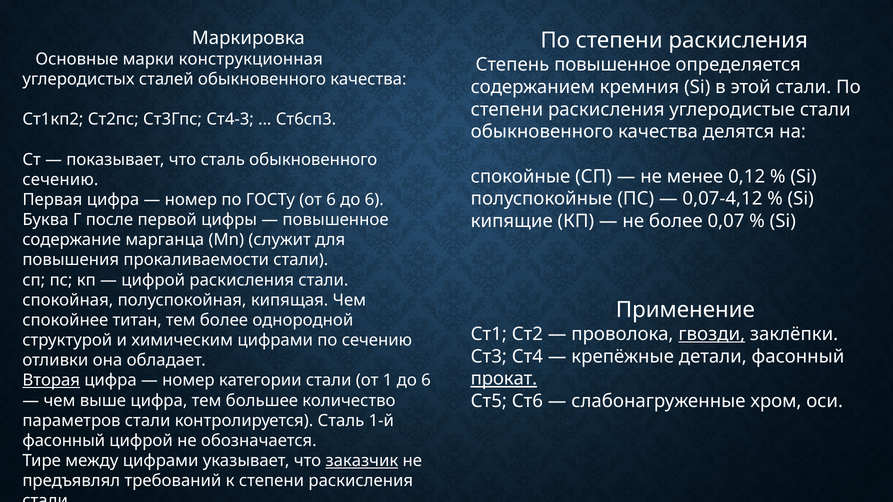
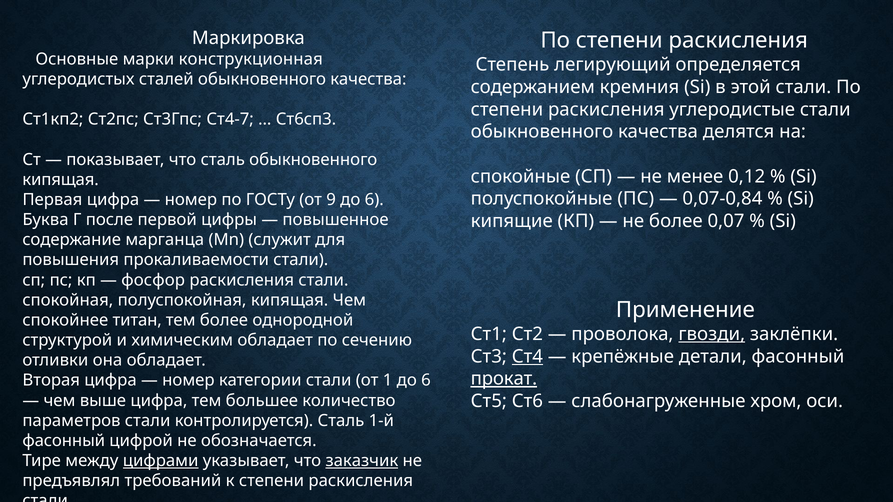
Степень повышенное: повышенное -> легирующий (612, 65)
Ст4-3: Ст4-3 -> Ст4-7 (230, 119)
сечению: сечению -> кипящая (61, 180)
0,07-4,12: 0,07-4,12 -> 0,07-0,84 (722, 199)
от 6: 6 -> 9 (331, 200)
цифрой: цифрой -> фосфор (153, 280)
химическим цифрами: цифрами -> обладает (275, 340)
Ст4 underline: none -> present (527, 357)
Вторая underline: present -> none (51, 381)
цифрами underline: none -> present (161, 461)
